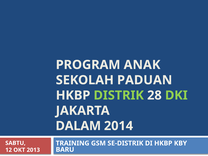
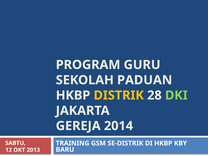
ANAK: ANAK -> GURU (142, 65)
DISTRIK colour: light green -> yellow (119, 95)
DALAM: DALAM -> GEREJA (78, 126)
